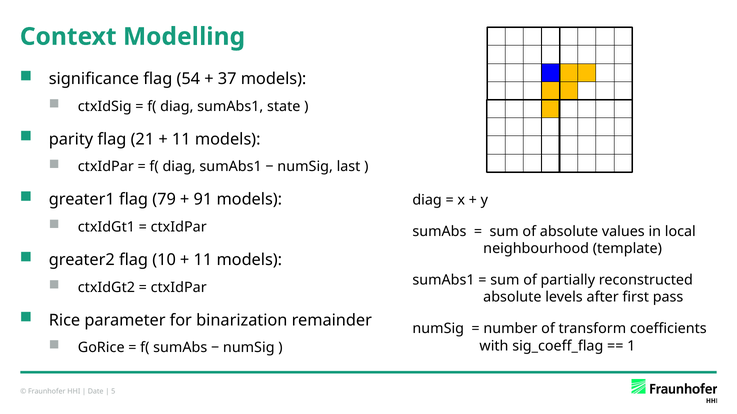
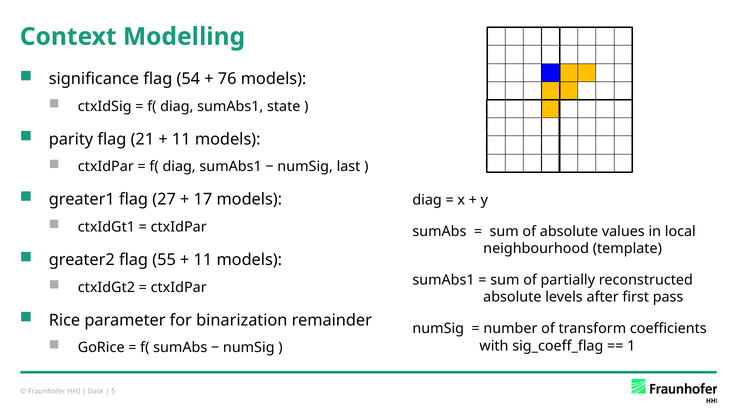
37: 37 -> 76 (227, 79)
79: 79 -> 27 (164, 200)
91: 91 -> 17 (203, 200)
10: 10 -> 55 (164, 260)
